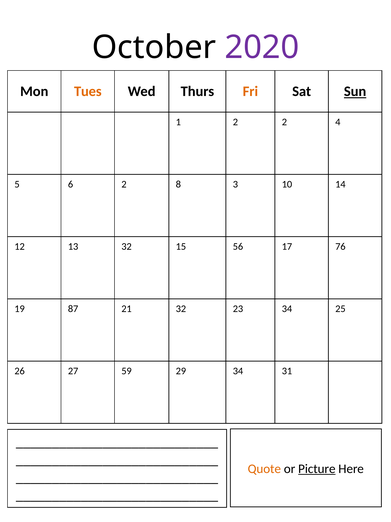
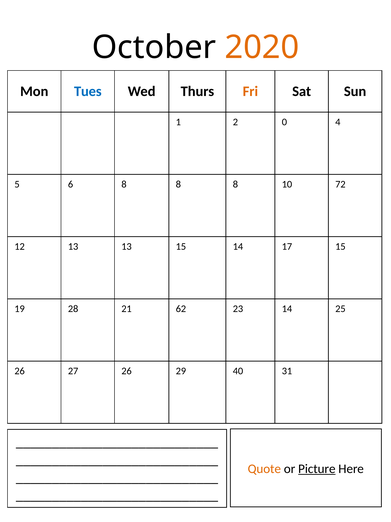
2020 colour: purple -> orange (262, 47)
Tues colour: orange -> blue (88, 91)
Sun underline: present -> none (355, 91)
2 2: 2 -> 0 (284, 122)
6 2: 2 -> 8 (124, 184)
3: 3 -> 8 (235, 184)
14: 14 -> 72 (340, 184)
13 32: 32 -> 13 (127, 246)
15 56: 56 -> 14 (238, 246)
17 76: 76 -> 15 (340, 246)
87: 87 -> 28 (73, 308)
21 32: 32 -> 62 (181, 308)
23 34: 34 -> 14 (287, 308)
27 59: 59 -> 26 (127, 370)
29 34: 34 -> 40 (238, 370)
